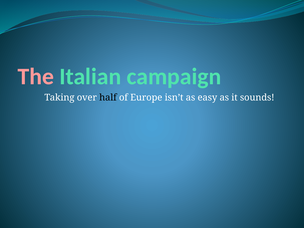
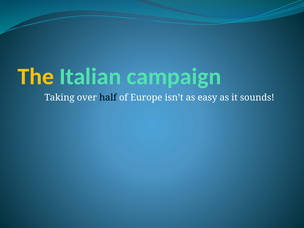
The colour: pink -> yellow (36, 77)
